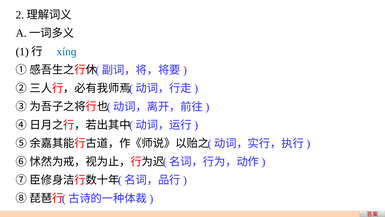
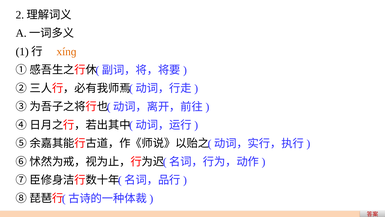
xínɡ colour: blue -> orange (66, 52)
